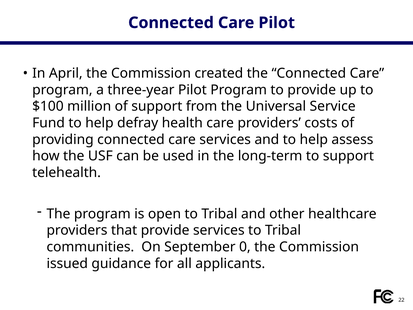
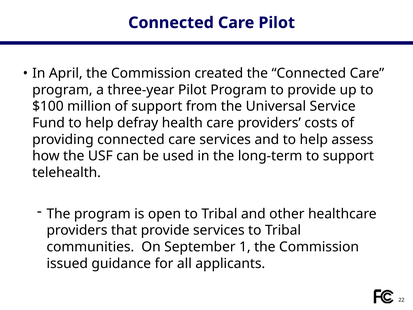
0: 0 -> 1 (245, 247)
